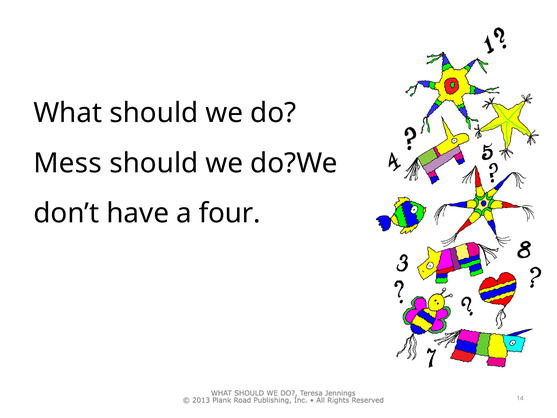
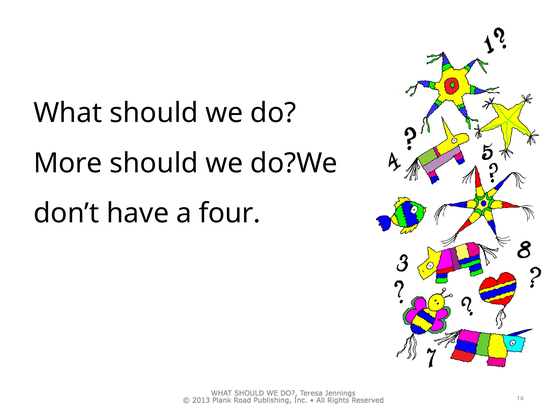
Mess: Mess -> More (68, 163)
